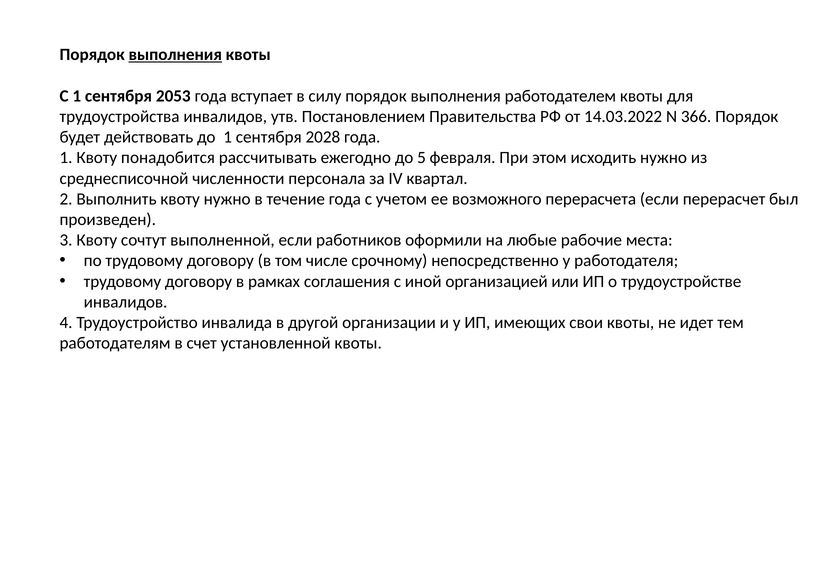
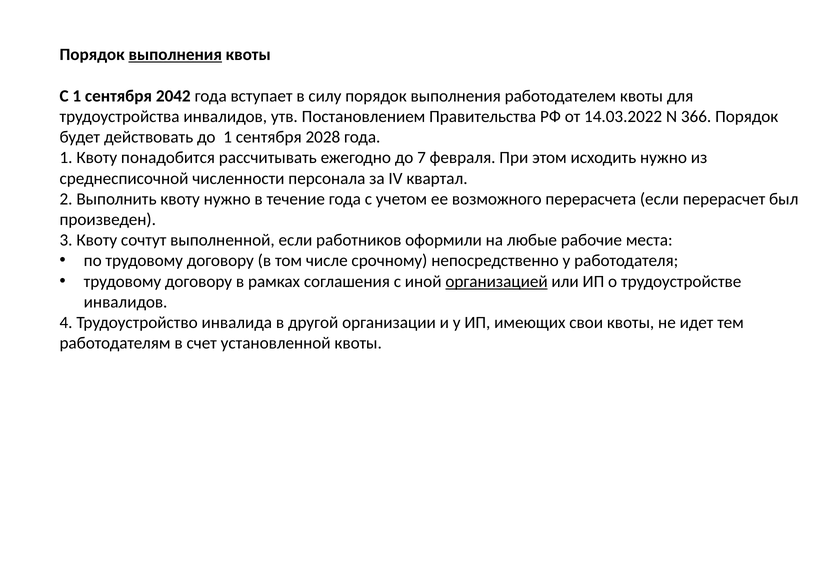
2053: 2053 -> 2042 (173, 96)
5: 5 -> 7 (422, 158)
организацией underline: none -> present (497, 282)
